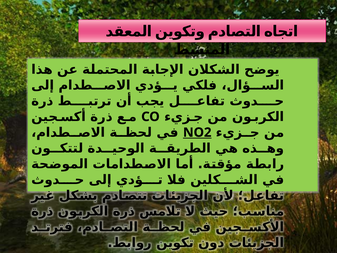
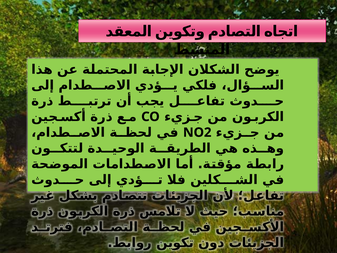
NO2 underline: present -> none (197, 132)
